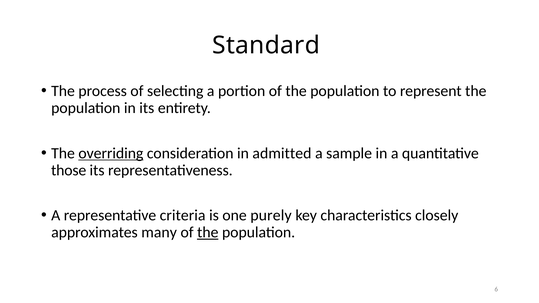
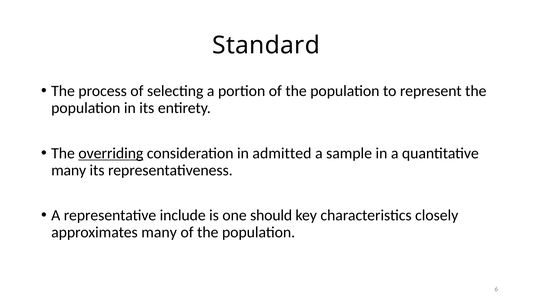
those: those -> many (69, 170)
criteria: criteria -> include (183, 215)
purely: purely -> should (271, 215)
the underline: present -> none (208, 232)
